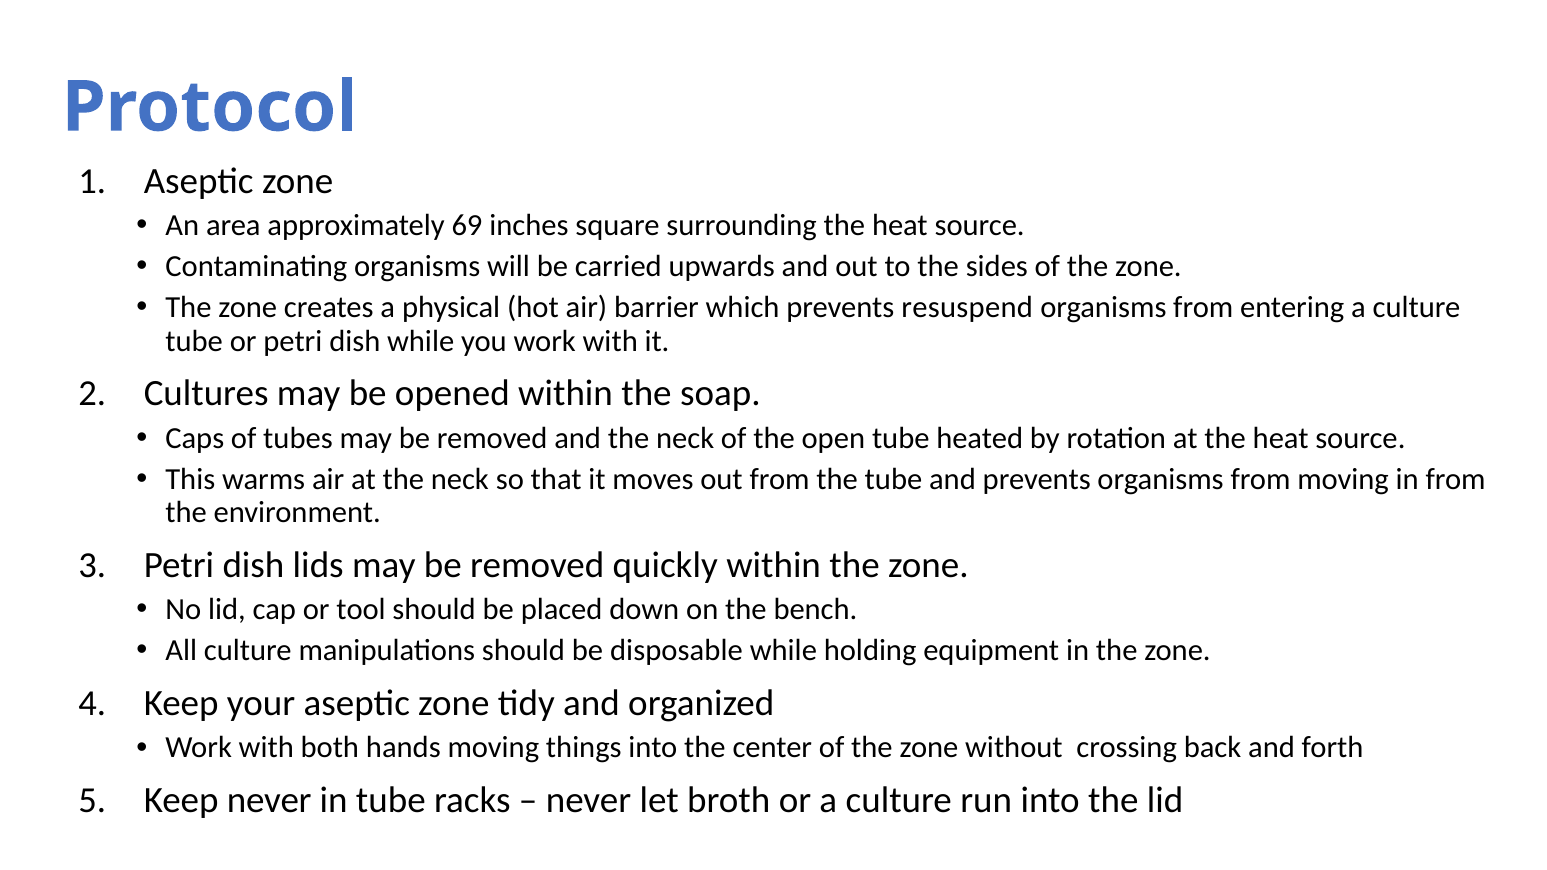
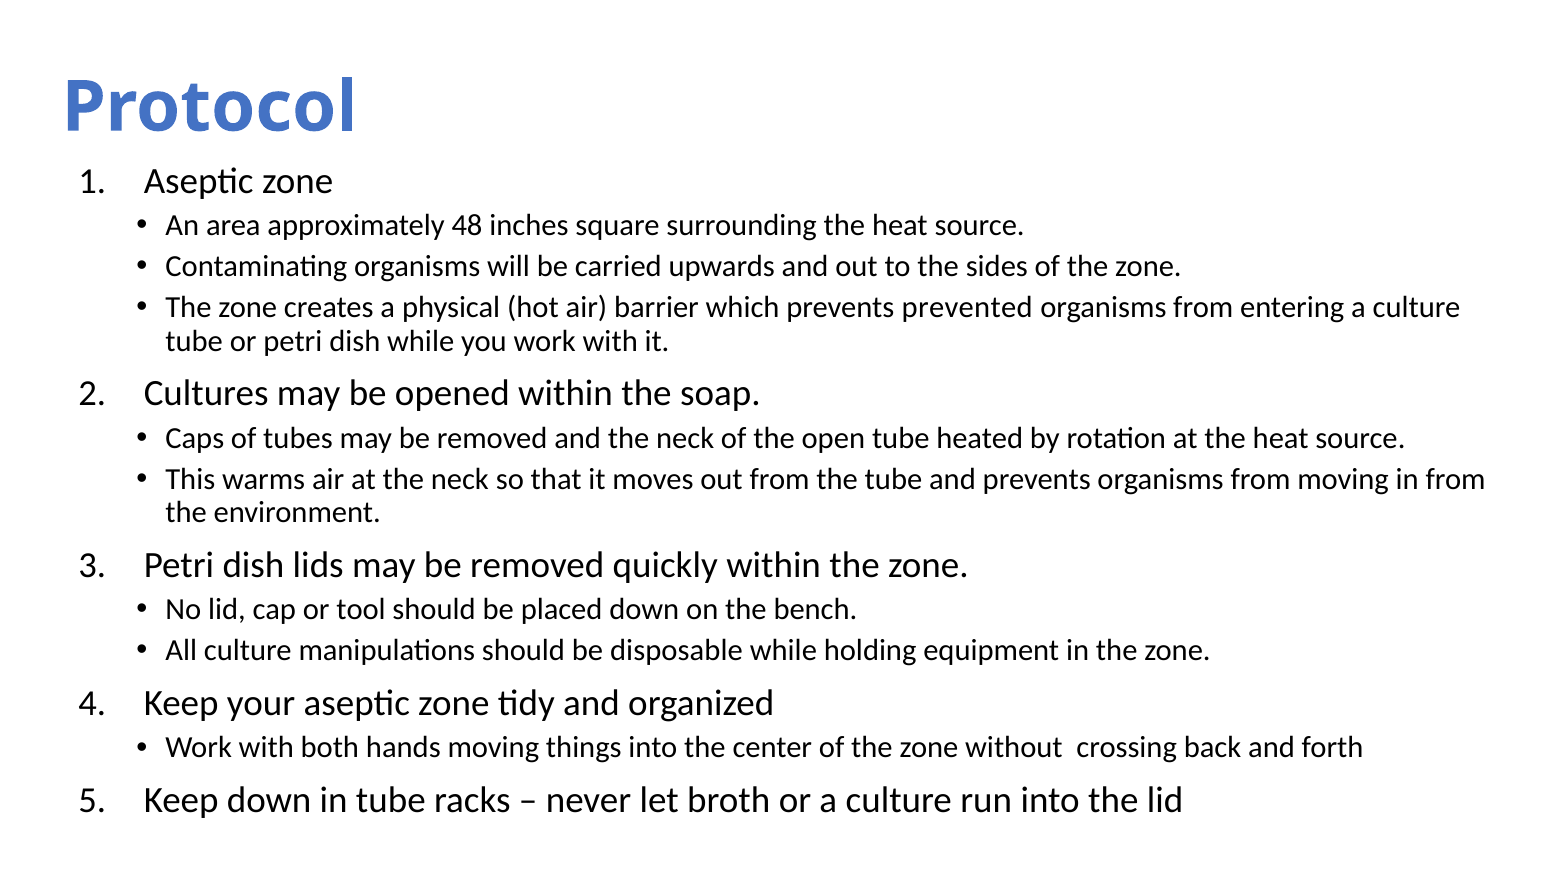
69: 69 -> 48 (467, 226)
resuspend: resuspend -> prevented (967, 308)
Keep never: never -> down (269, 801)
